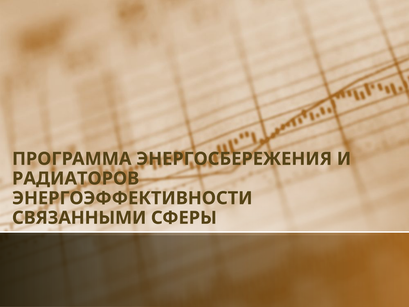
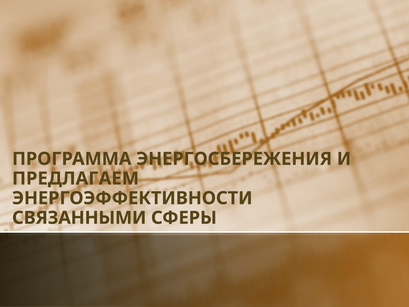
РАДИАТОРОВ: РАДИАТОРОВ -> ПРЕДЛАГАЕМ (76, 178)
